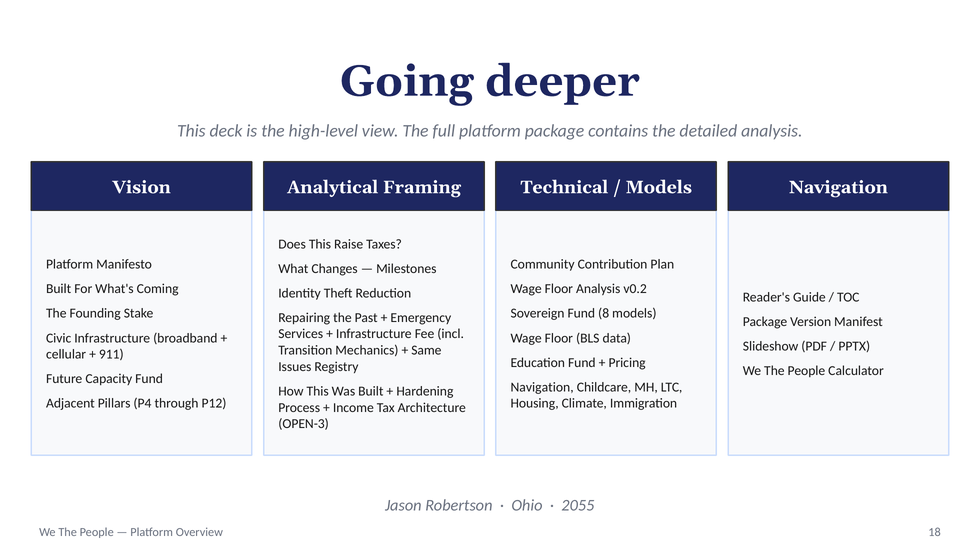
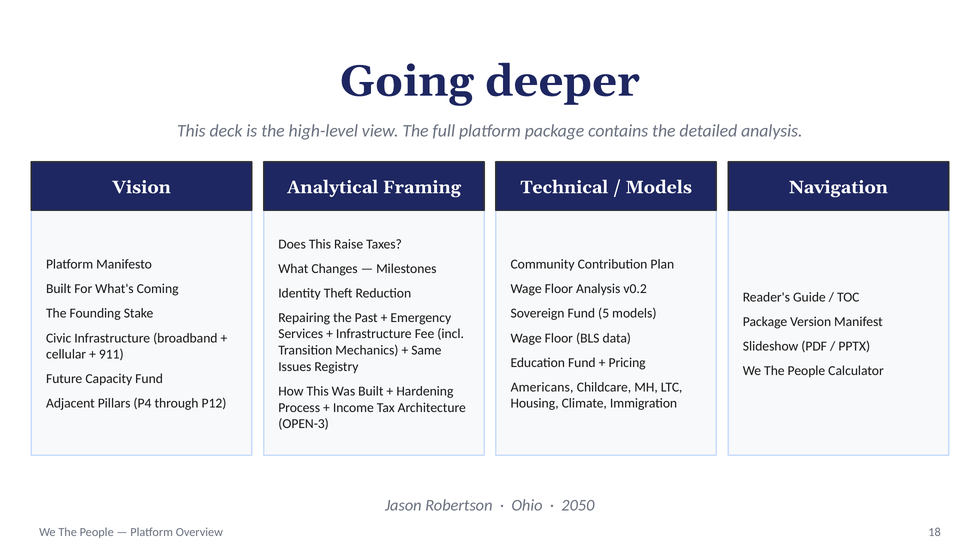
8: 8 -> 5 (604, 314)
Navigation: Navigation -> Americans (542, 387)
2055: 2055 -> 2050 (578, 506)
